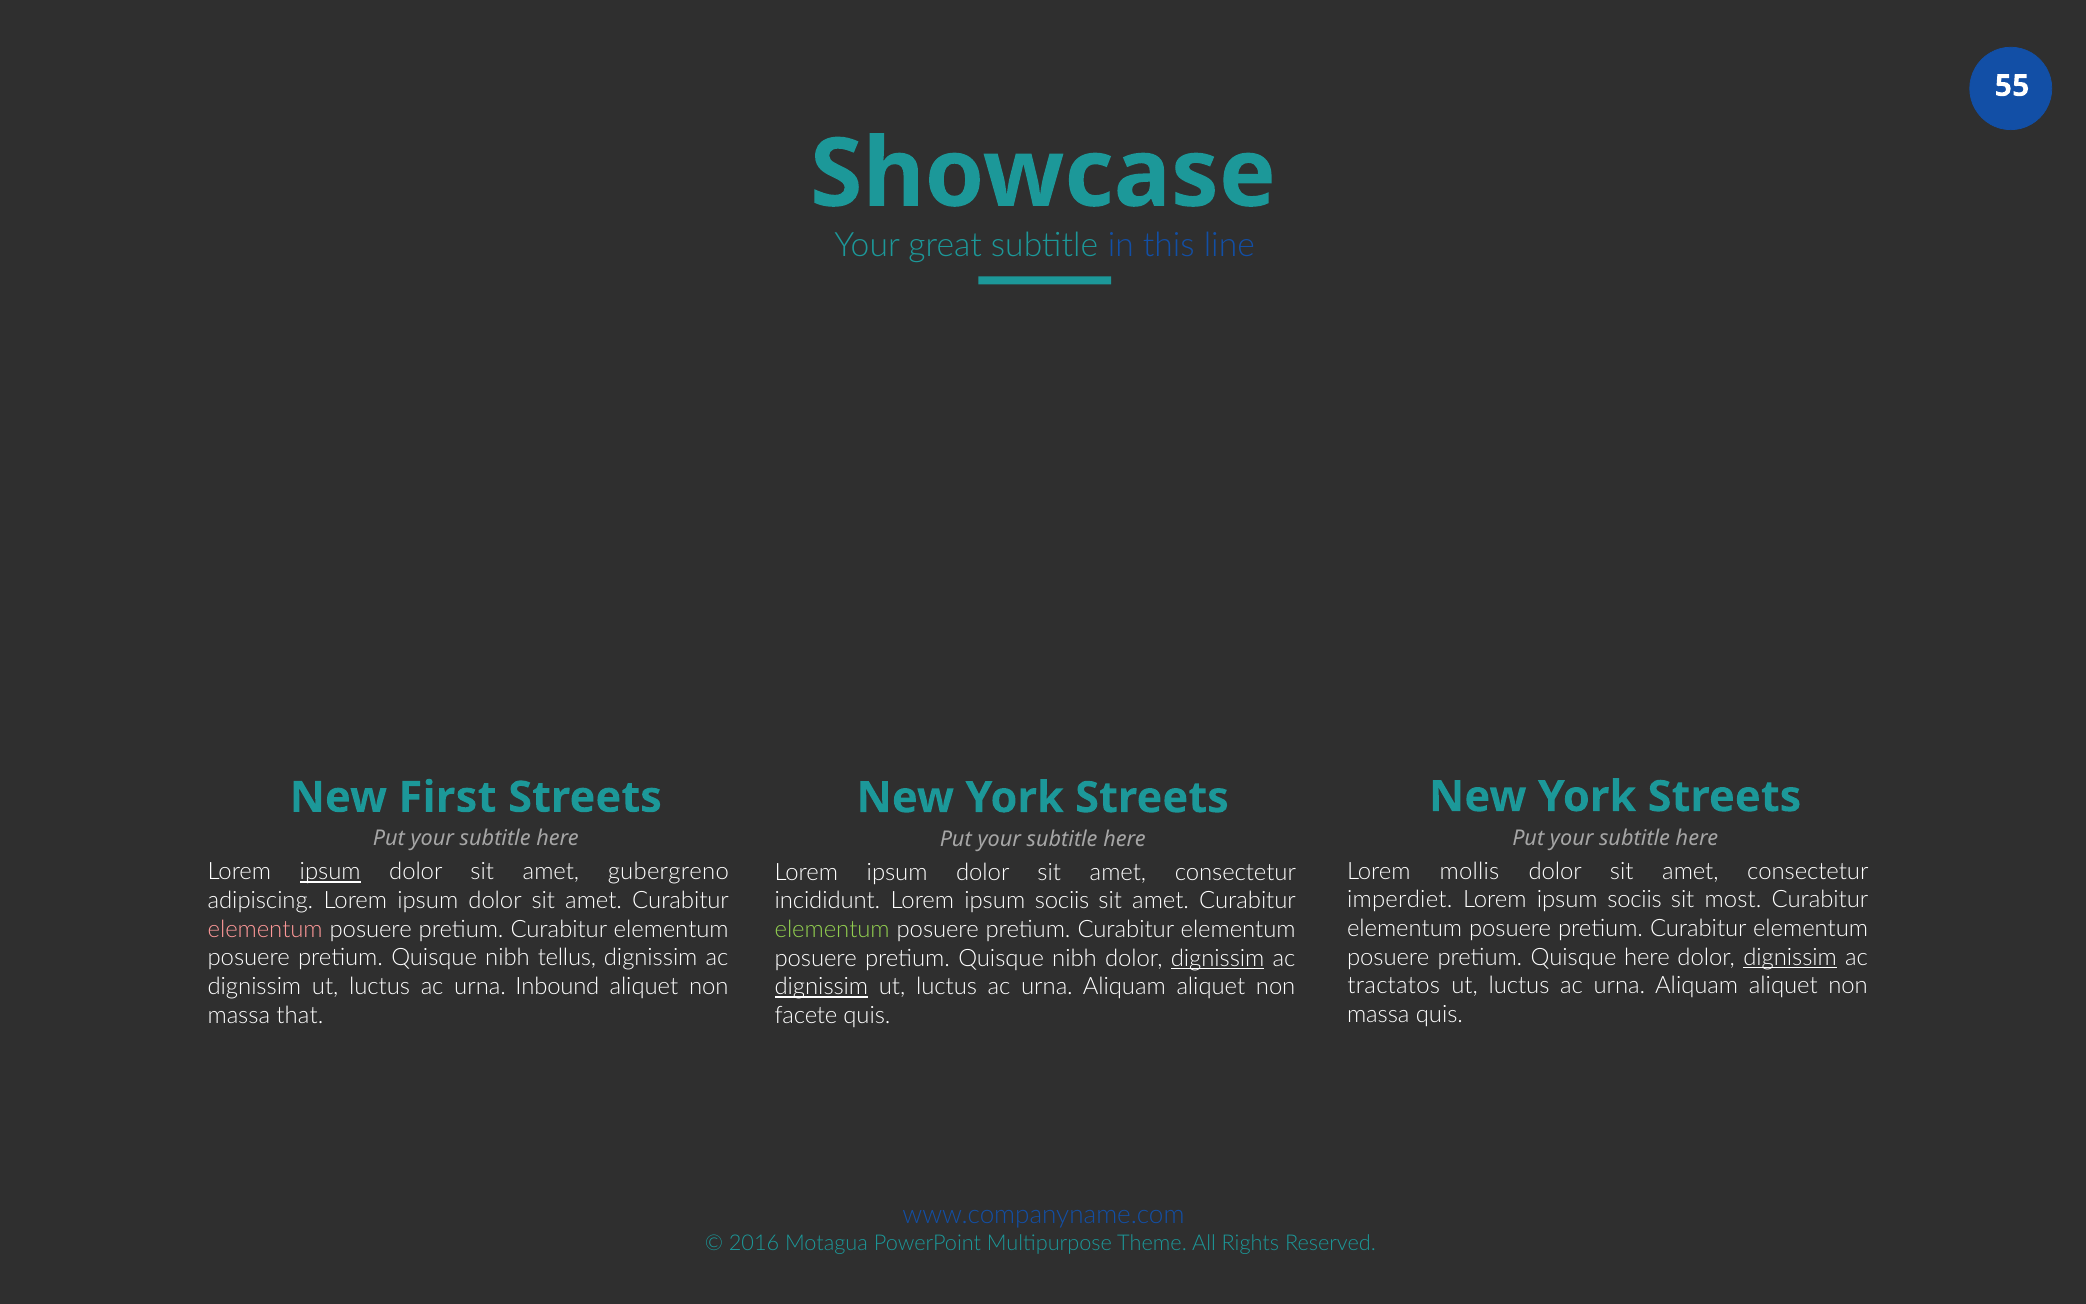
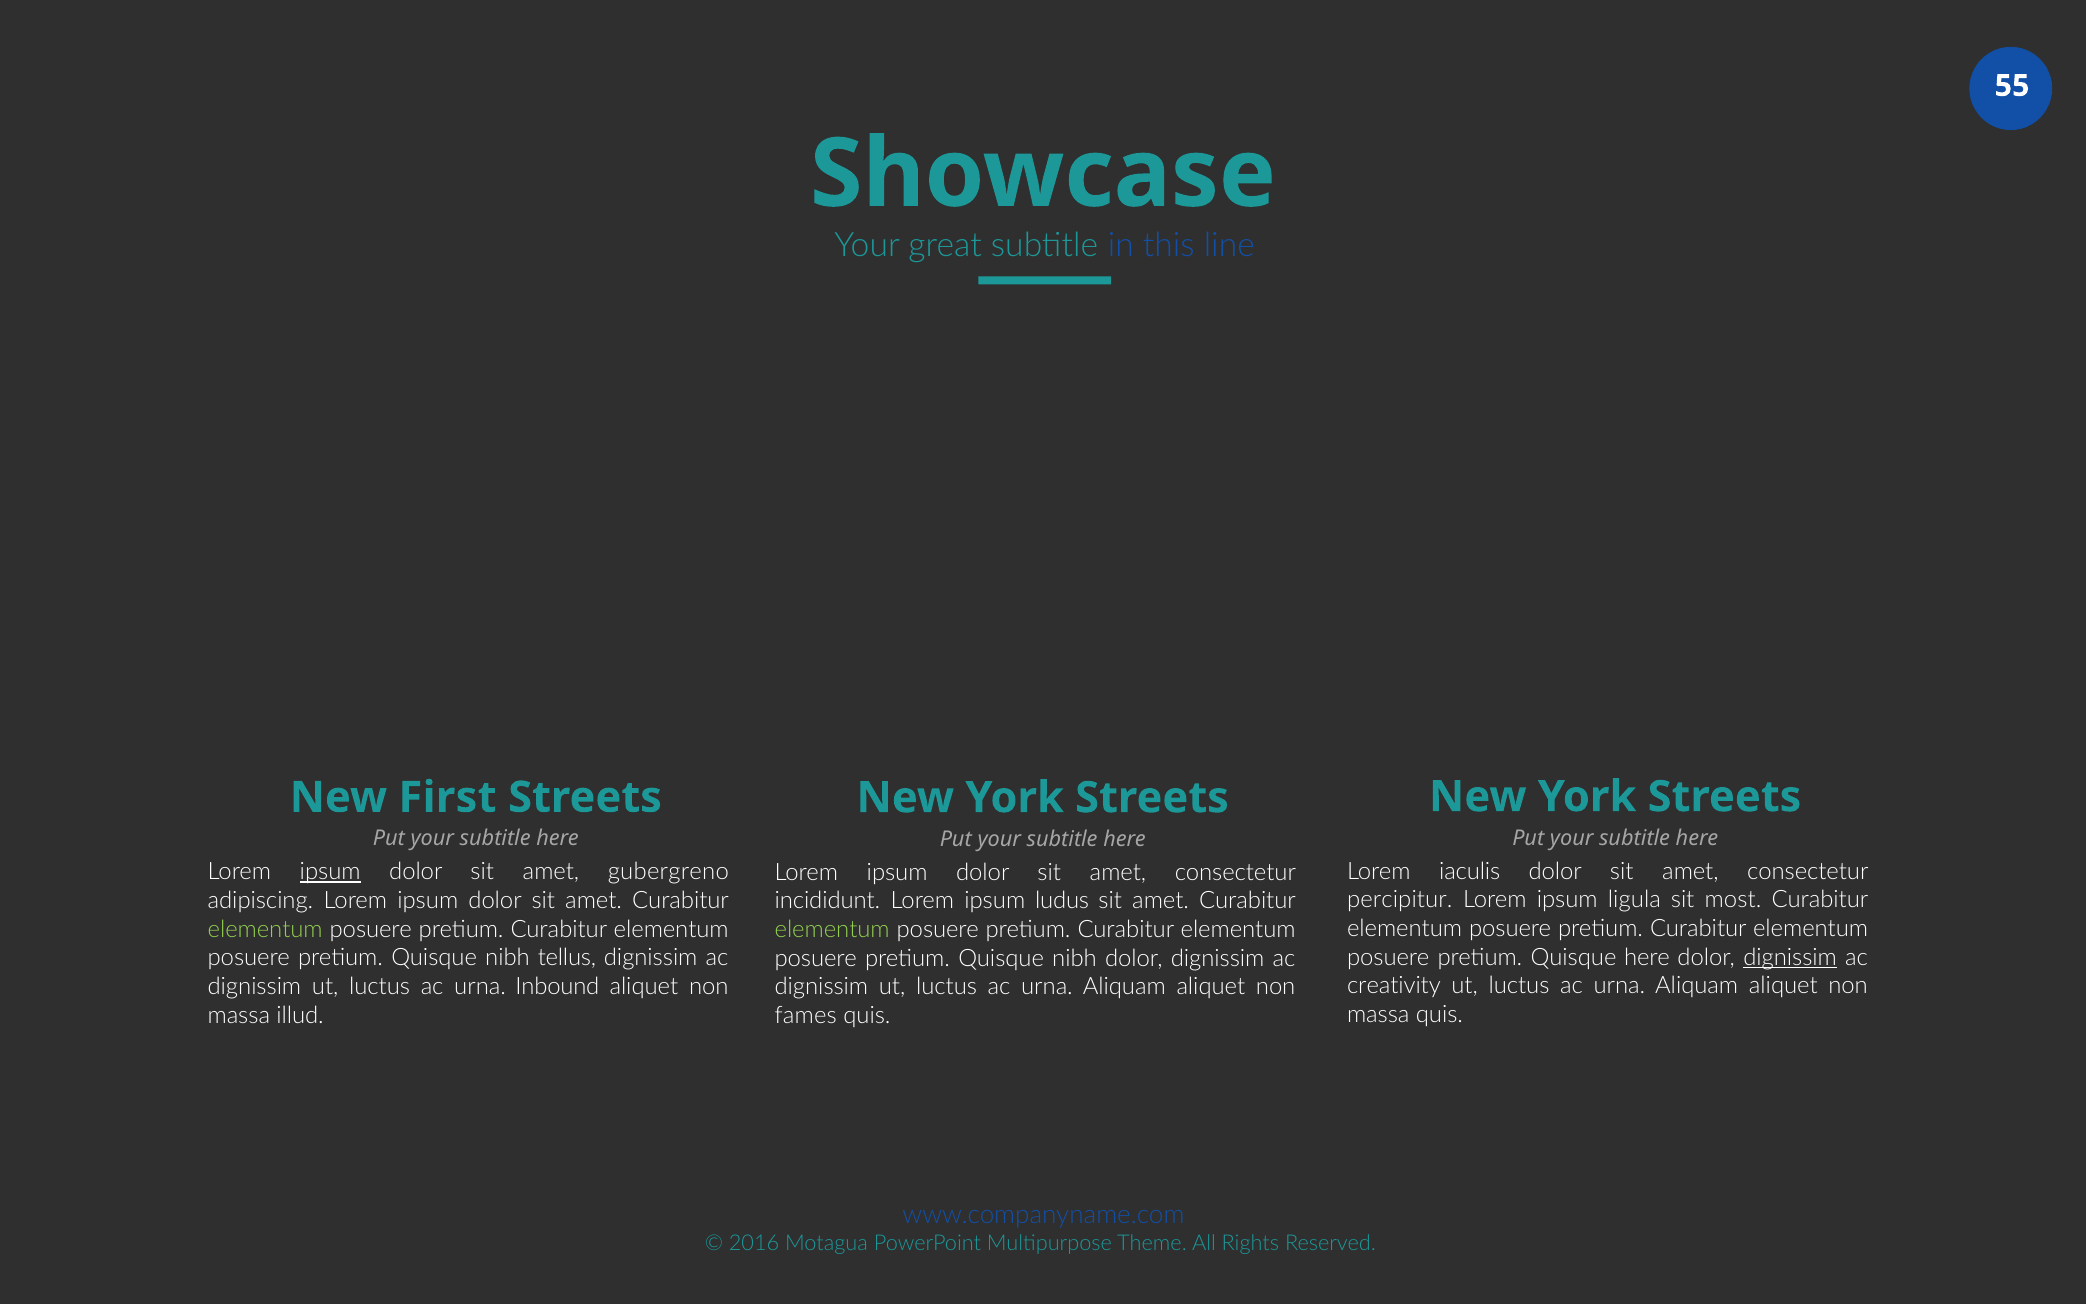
mollis: mollis -> iaculis (1470, 871)
imperdiet: imperdiet -> percipitur (1400, 900)
sociis: sociis -> ligula (1634, 900)
sociis: sociis -> ludus (1062, 901)
elementum colour: pink -> light green (265, 929)
dignissim underline: present -> none (1218, 958)
tractatos: tractatos -> creativity (1394, 986)
dignissim underline: present -> none (821, 987)
that: that -> illud (300, 1015)
facete: facete -> fames (806, 1015)
